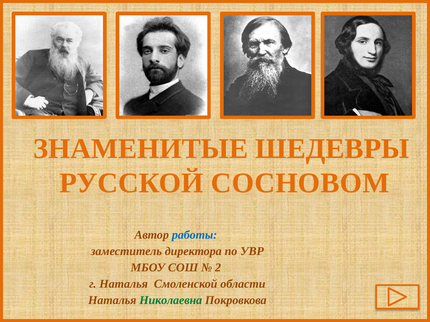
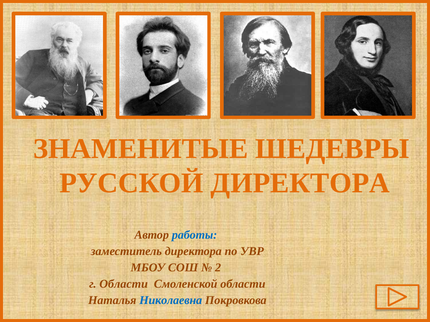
РУССКОЙ СОСНОВОМ: СОСНОВОМ -> ДИРЕКТОРА (300, 183)
г Наталья: Наталья -> Области (124, 284)
Николаевна colour: green -> blue (171, 301)
